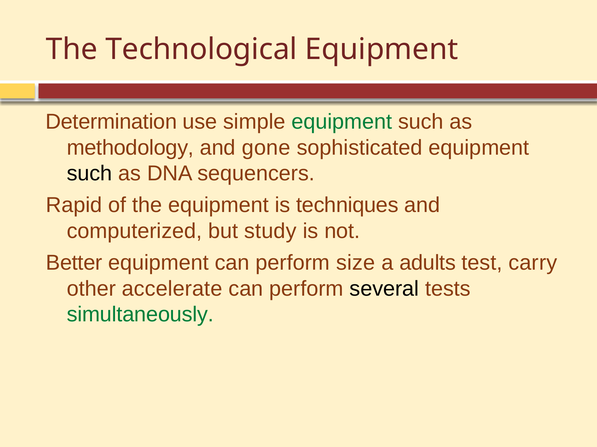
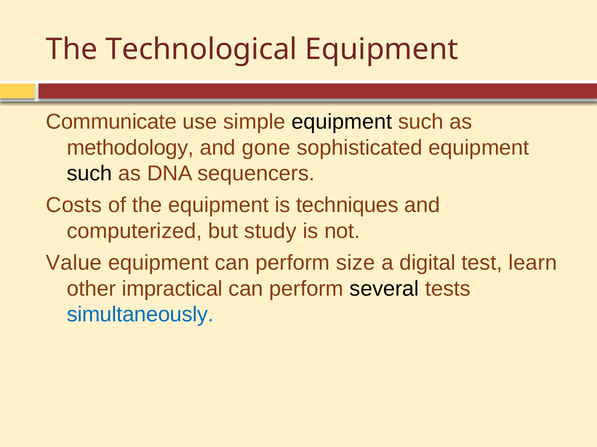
Determination: Determination -> Communicate (111, 122)
equipment colour: green -> black (342, 122)
Rapid: Rapid -> Costs (74, 205)
Better: Better -> Value (74, 263)
adults: adults -> digital (428, 263)
carry: carry -> learn (533, 263)
accelerate: accelerate -> impractical (172, 289)
simultaneously colour: green -> blue (140, 315)
